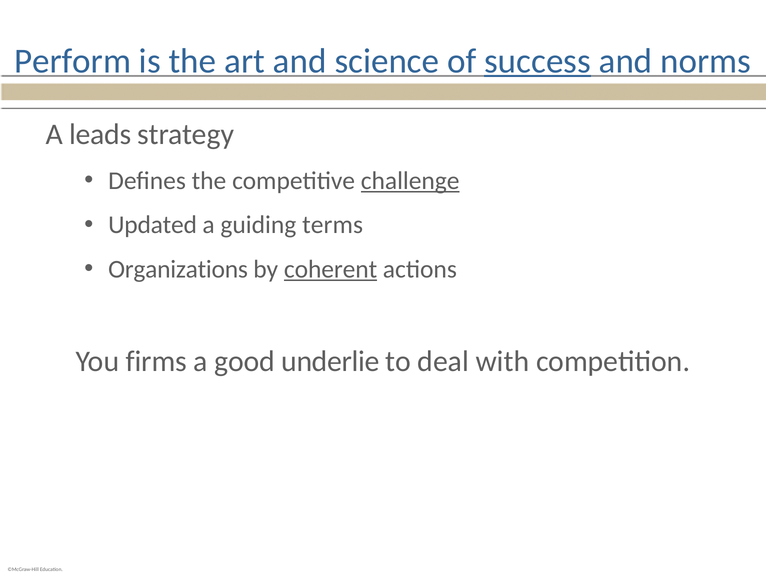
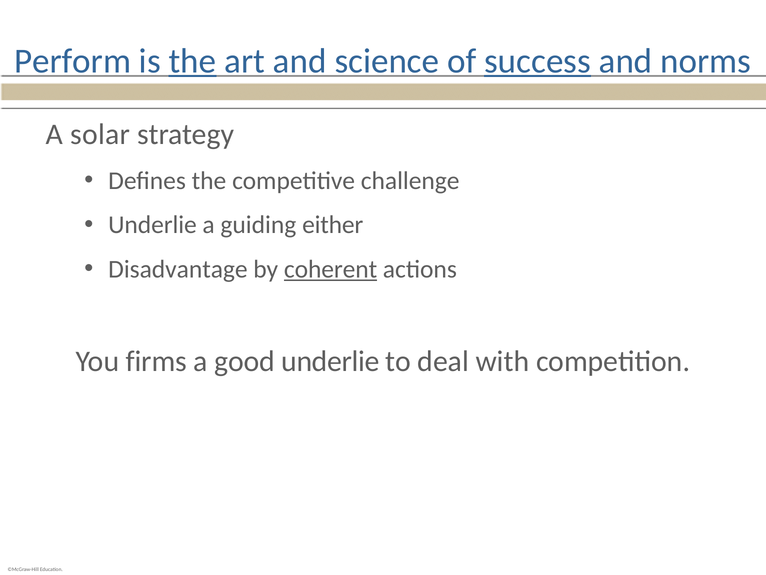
the underline: none -> present (193, 61)
leads: leads -> solar (100, 134)
challenge underline: present -> none (410, 181)
Updated: Updated -> Underlie (152, 225)
terms: terms -> either (333, 225)
Organizations: Organizations -> Disadvantage (178, 269)
